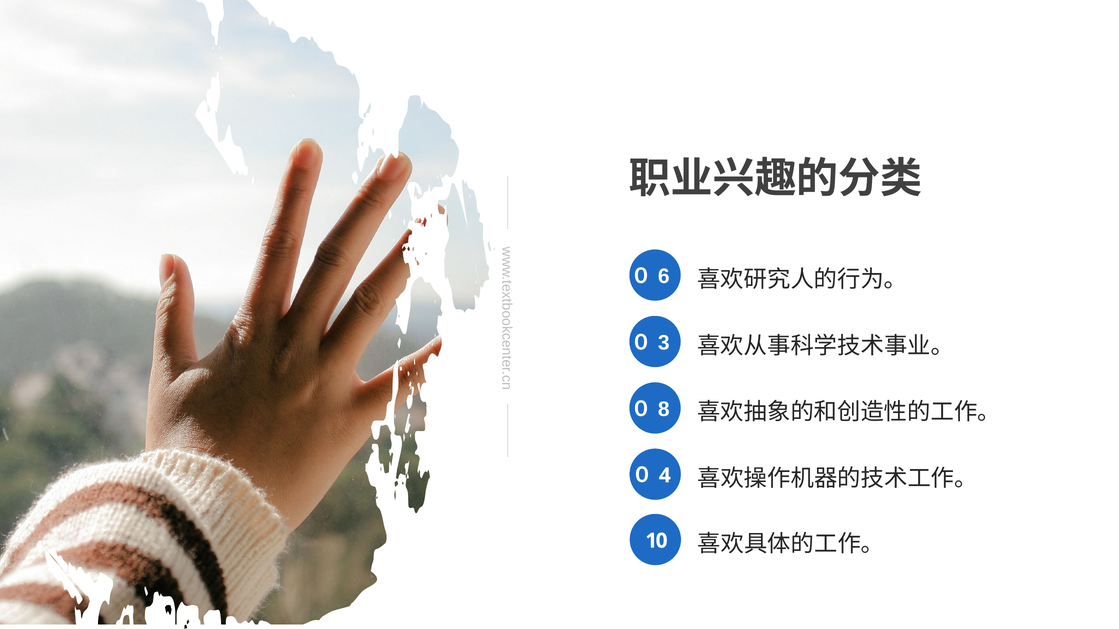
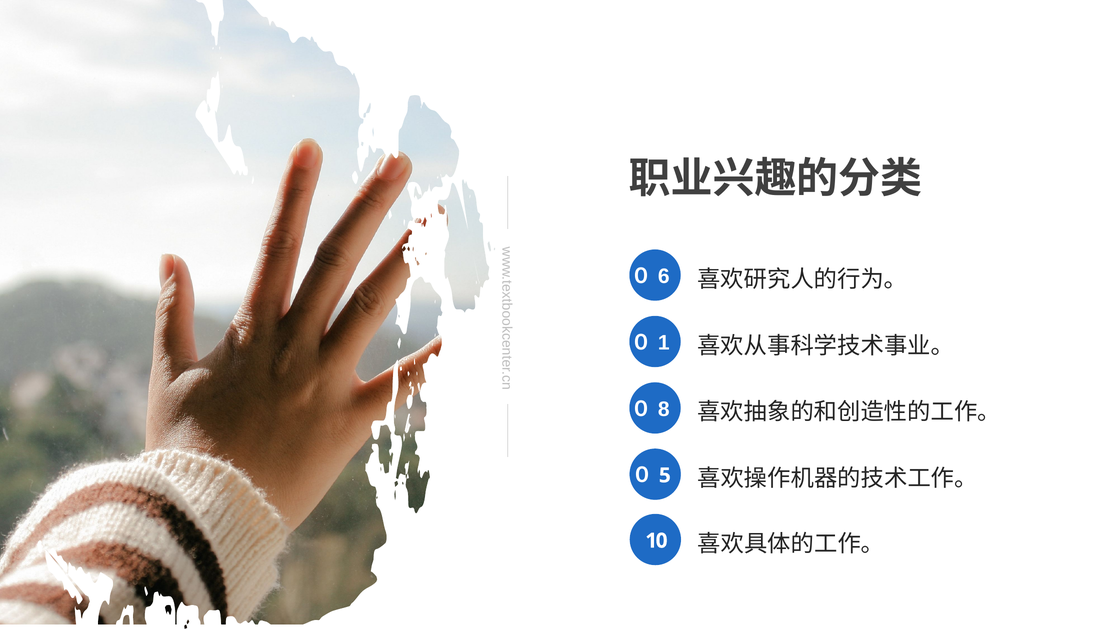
０ 3: 3 -> 1 (664, 343)
4: 4 -> 5 (665, 476)
